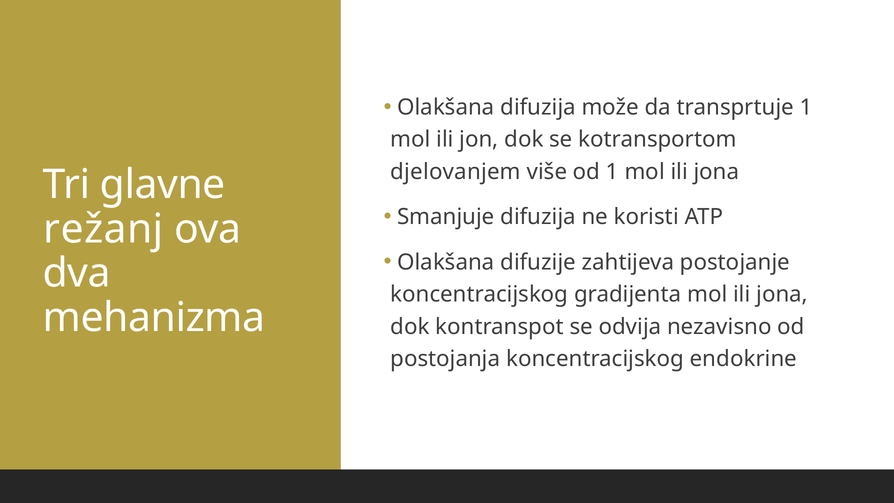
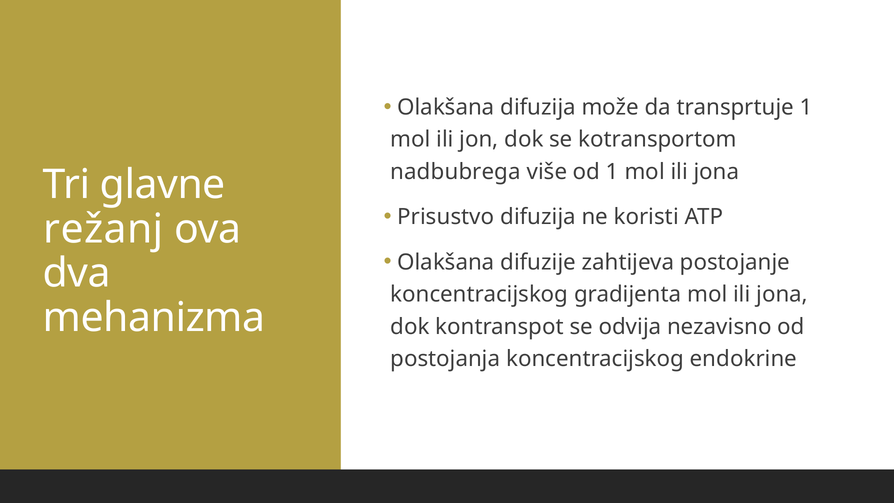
djelovanjem: djelovanjem -> nadbubrega (456, 172)
Smanjuje: Smanjuje -> Prisustvo (446, 217)
